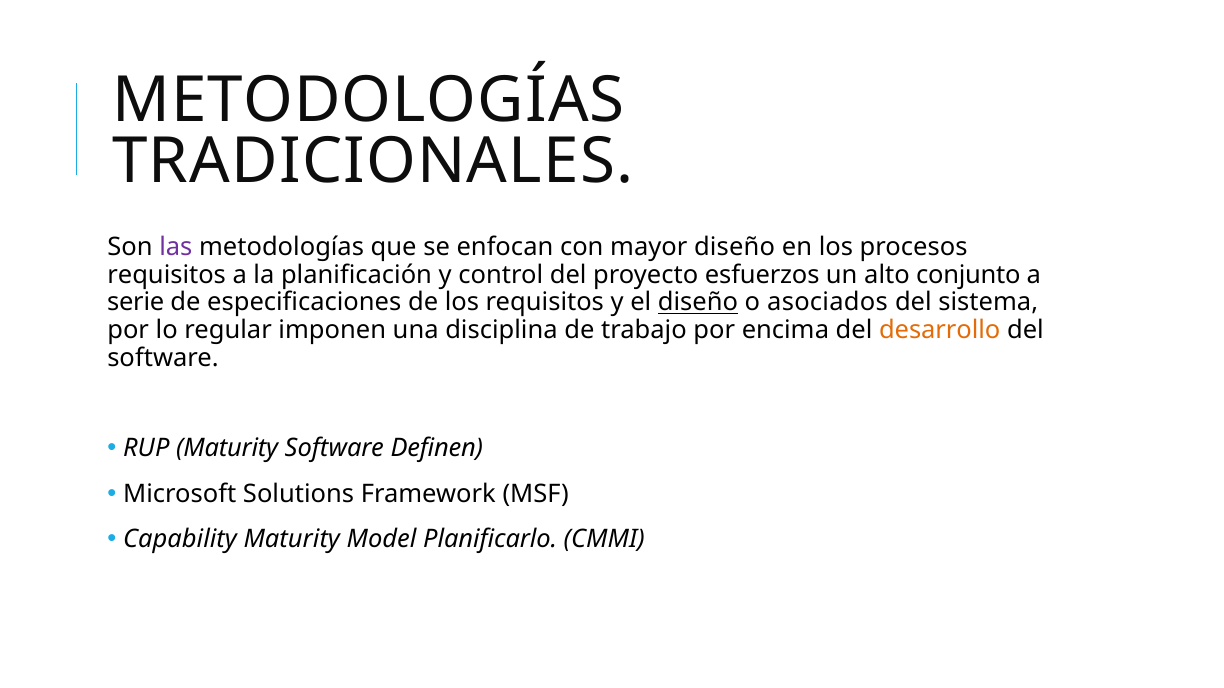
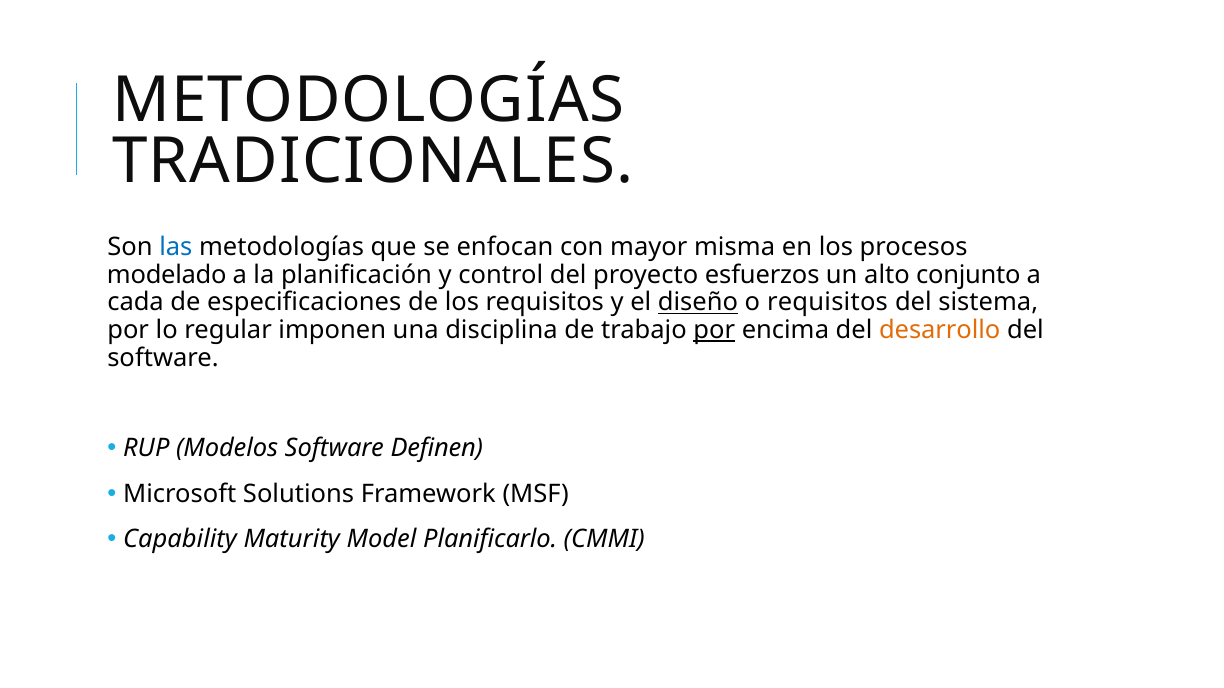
las colour: purple -> blue (176, 248)
mayor diseño: diseño -> misma (735, 248)
requisitos: requisitos -> modelado (167, 275)
serie: serie -> cada (136, 303)
o asociados: asociados -> requisitos (827, 303)
por underline: none -> present (714, 330)
RUP Maturity: Maturity -> Modelos (227, 449)
